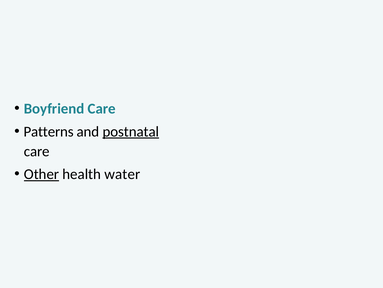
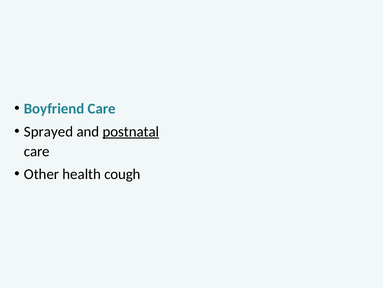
Patterns: Patterns -> Sprayed (49, 131)
Other underline: present -> none (41, 174)
water: water -> cough (122, 174)
